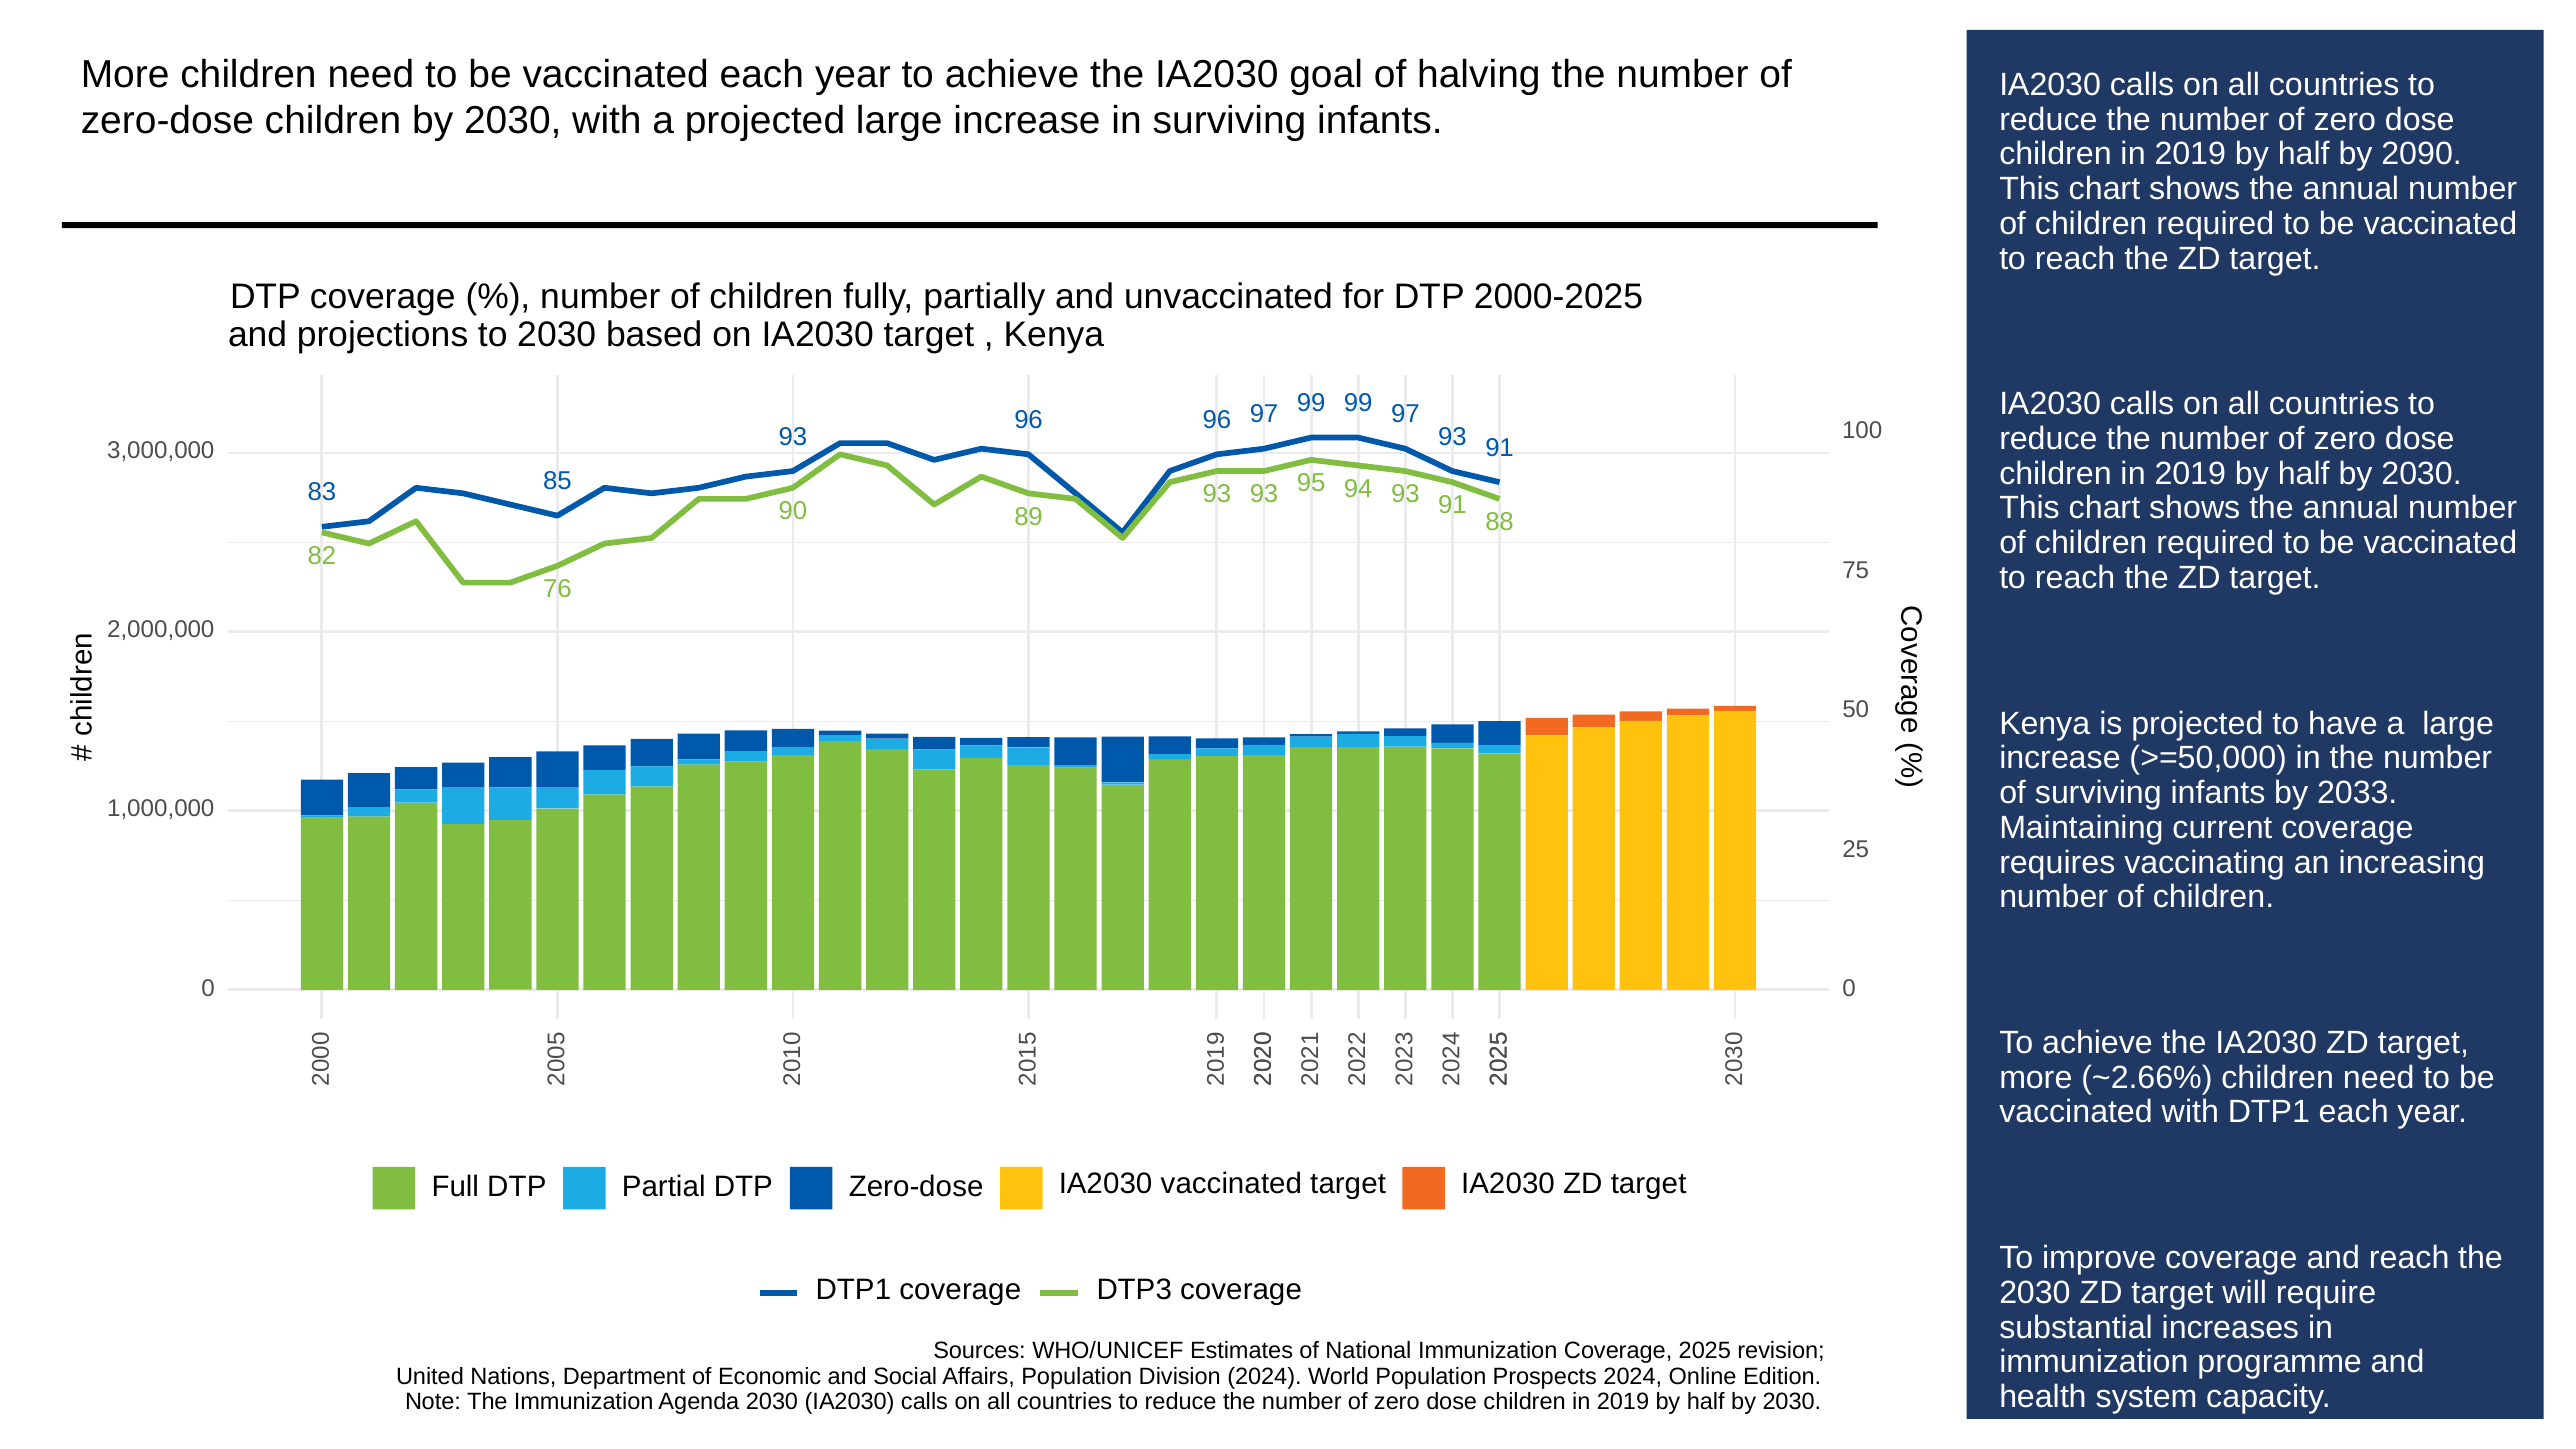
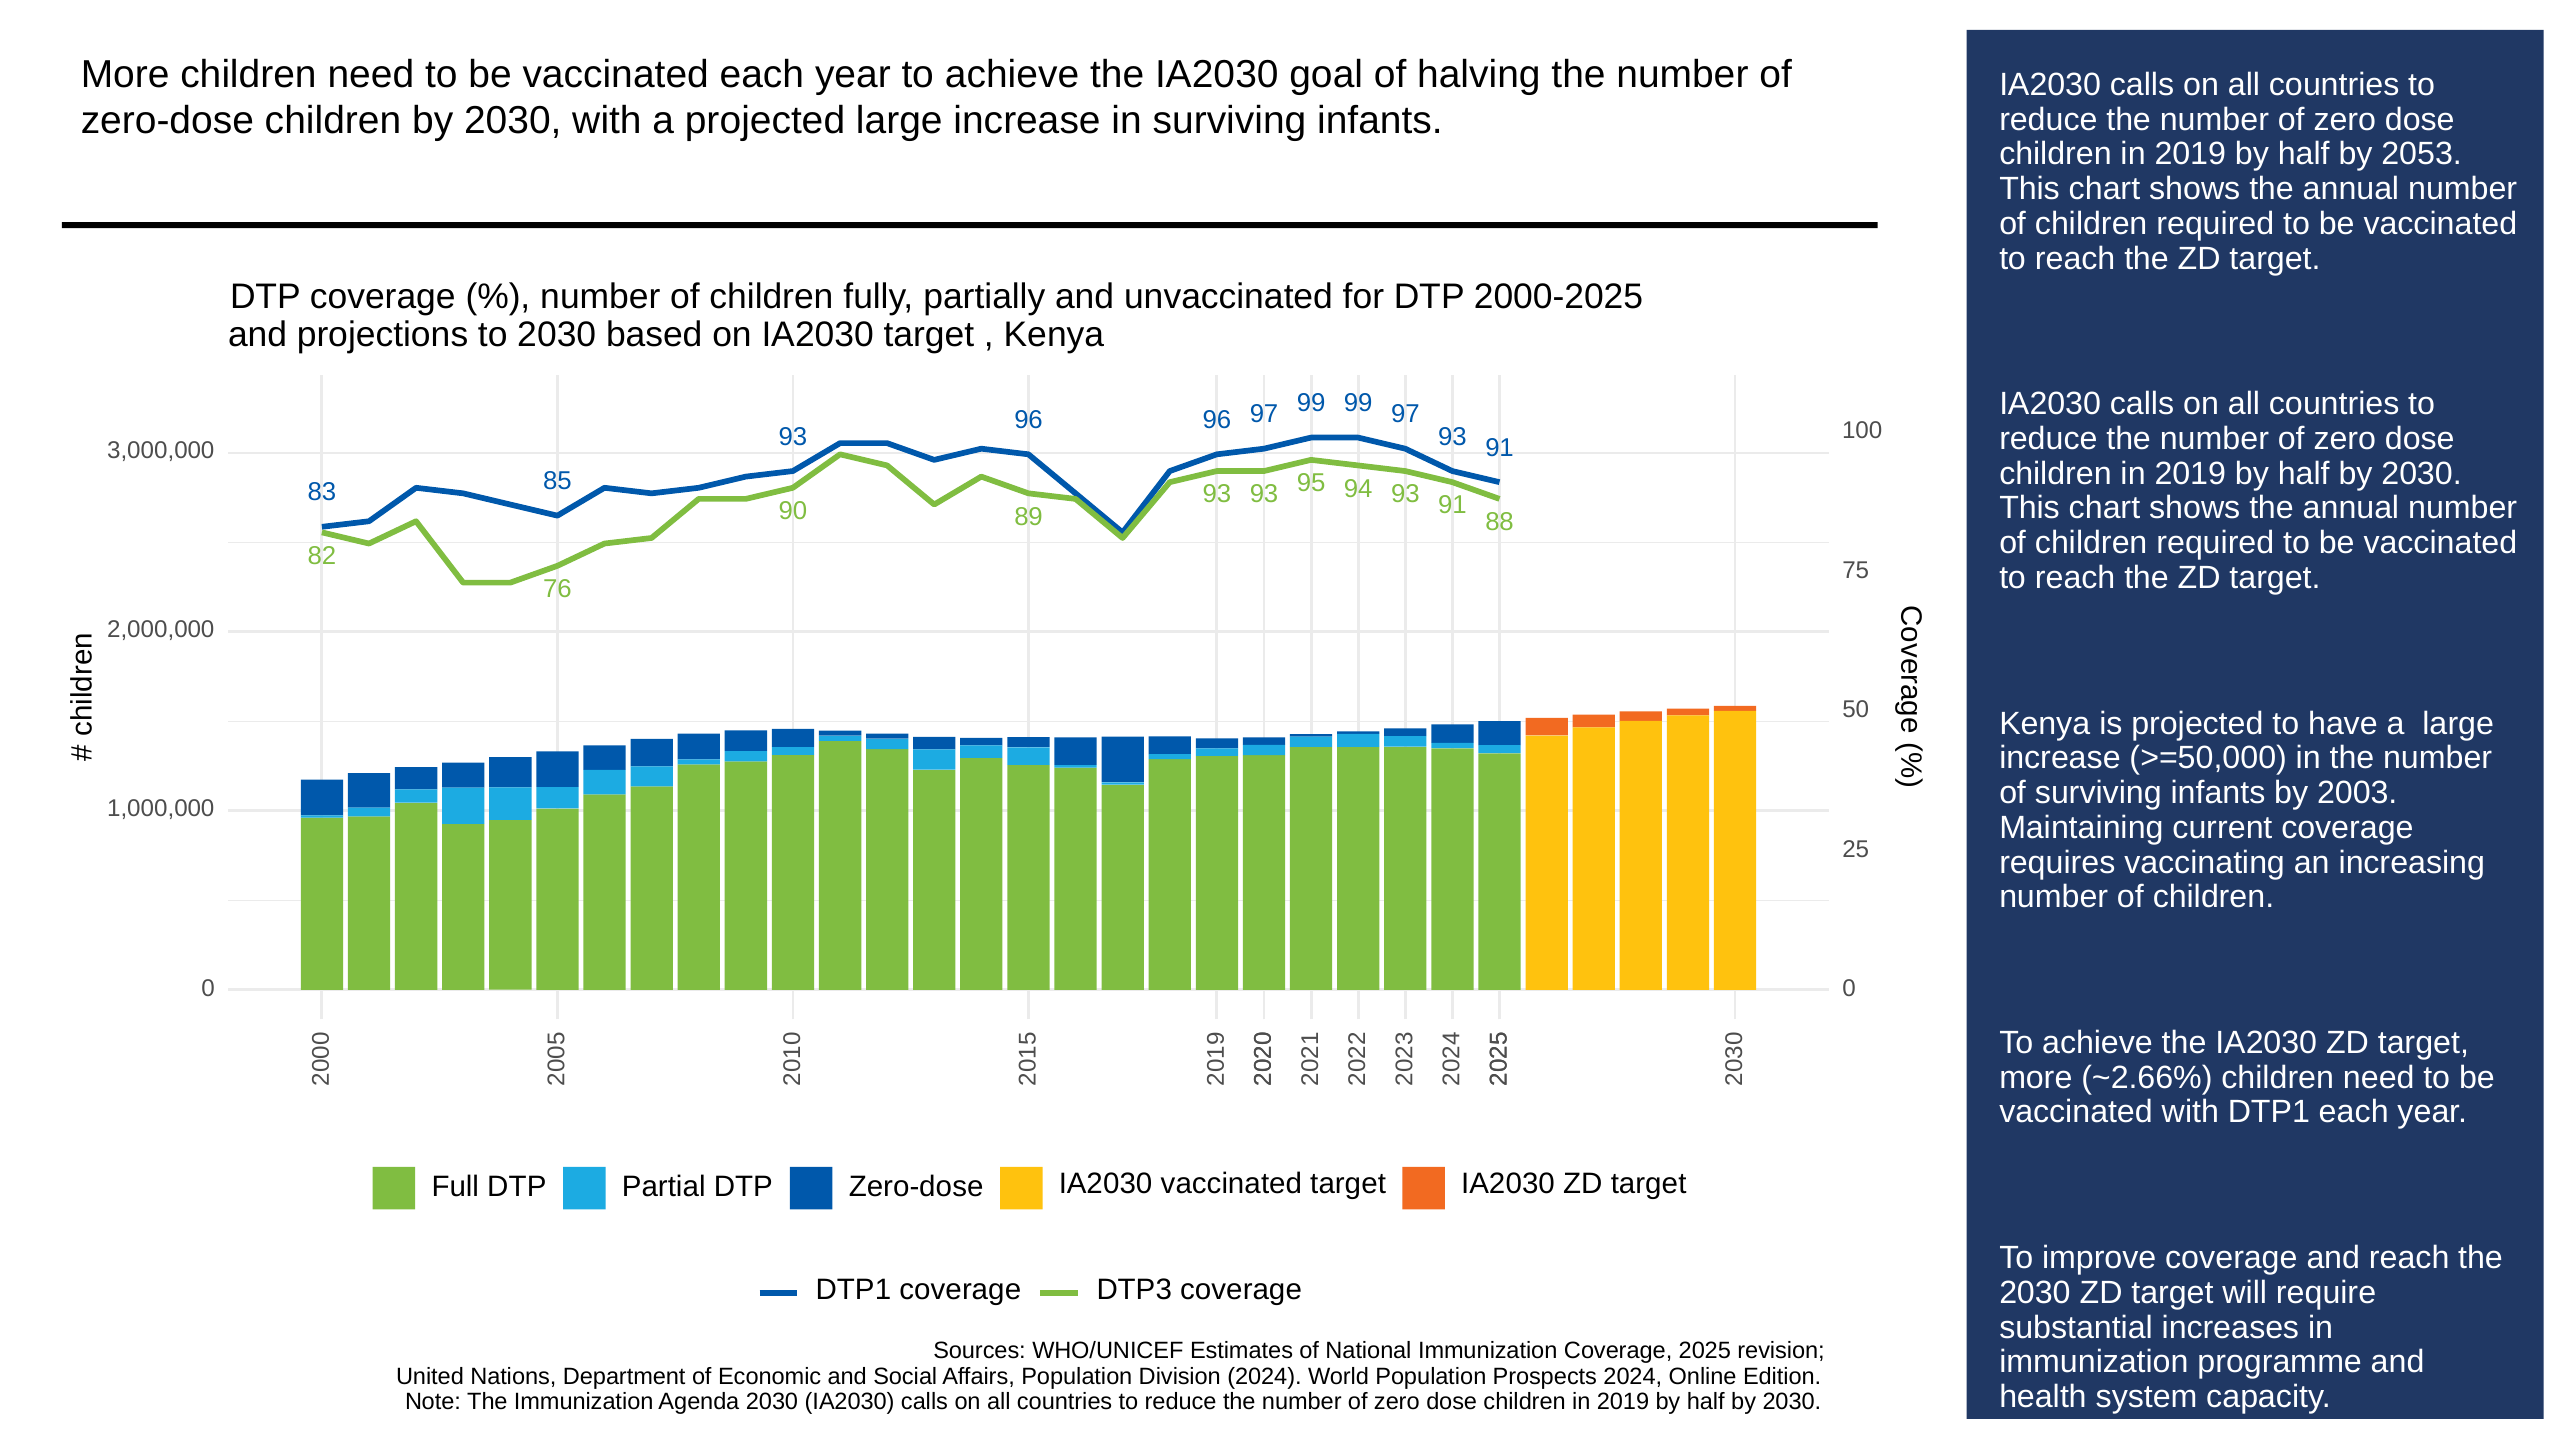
2090: 2090 -> 2053 (2422, 154)
2033: 2033 -> 2003 (2357, 793)
